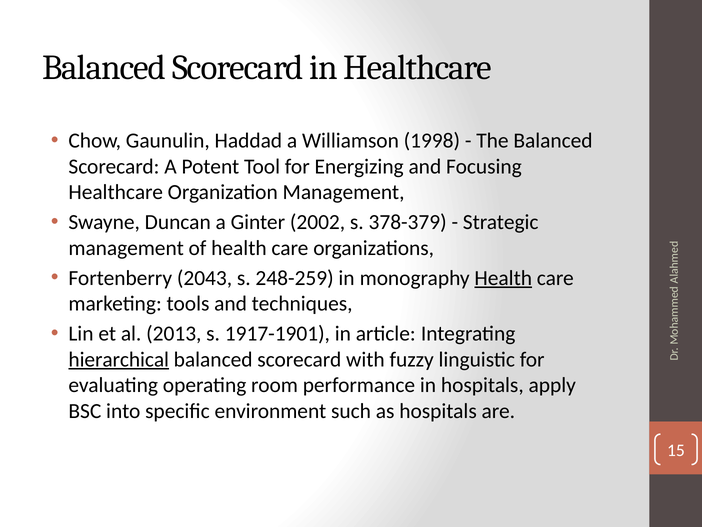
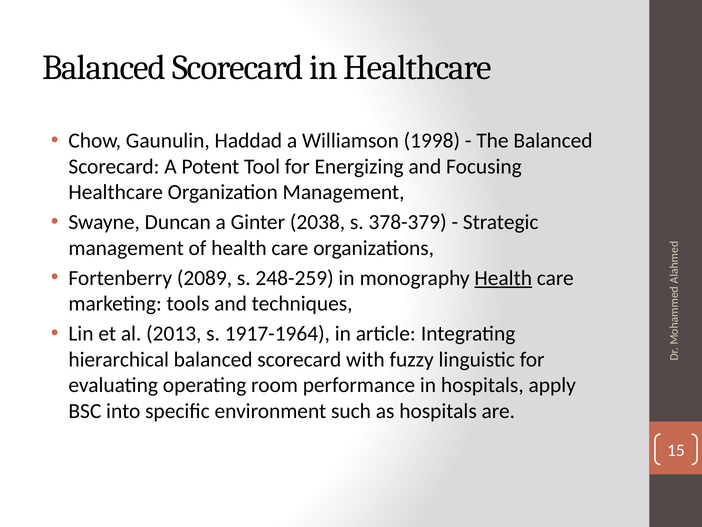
2002: 2002 -> 2038 (318, 222)
2043: 2043 -> 2089 (205, 278)
1917-1901: 1917-1901 -> 1917-1964 (277, 333)
hierarchical underline: present -> none (119, 359)
